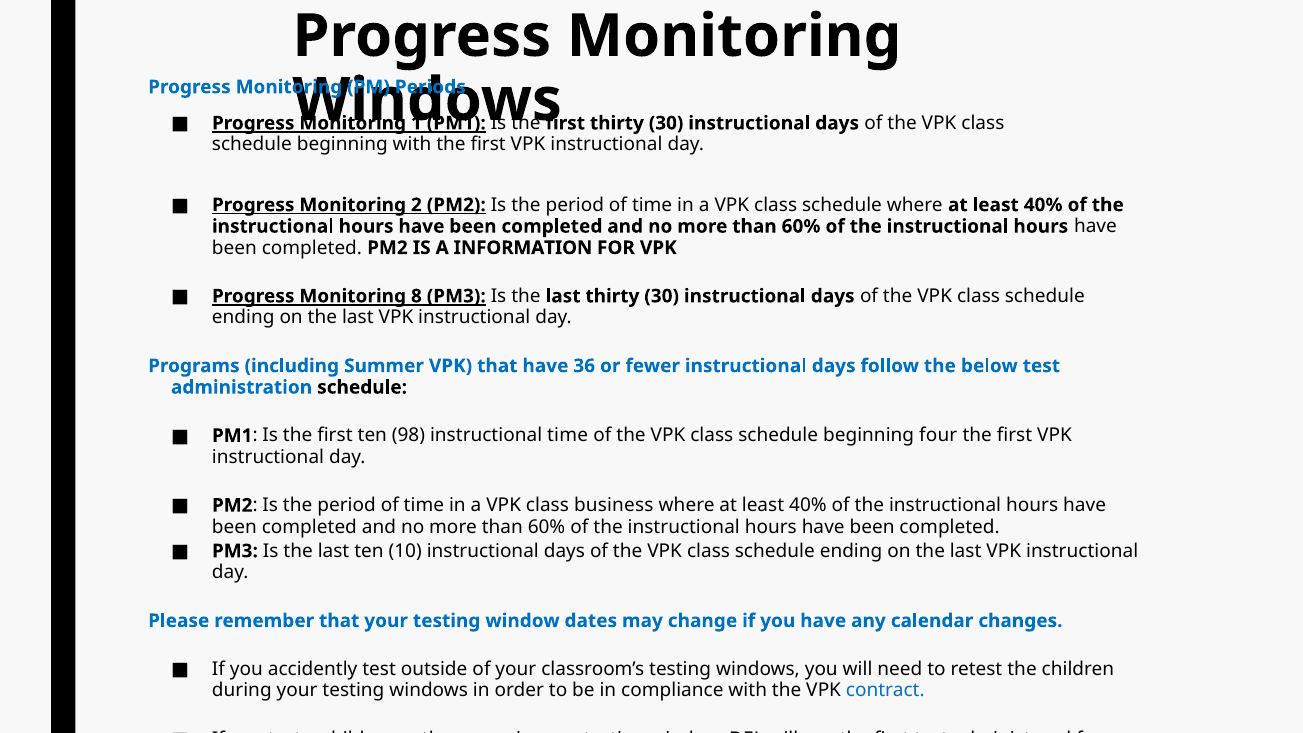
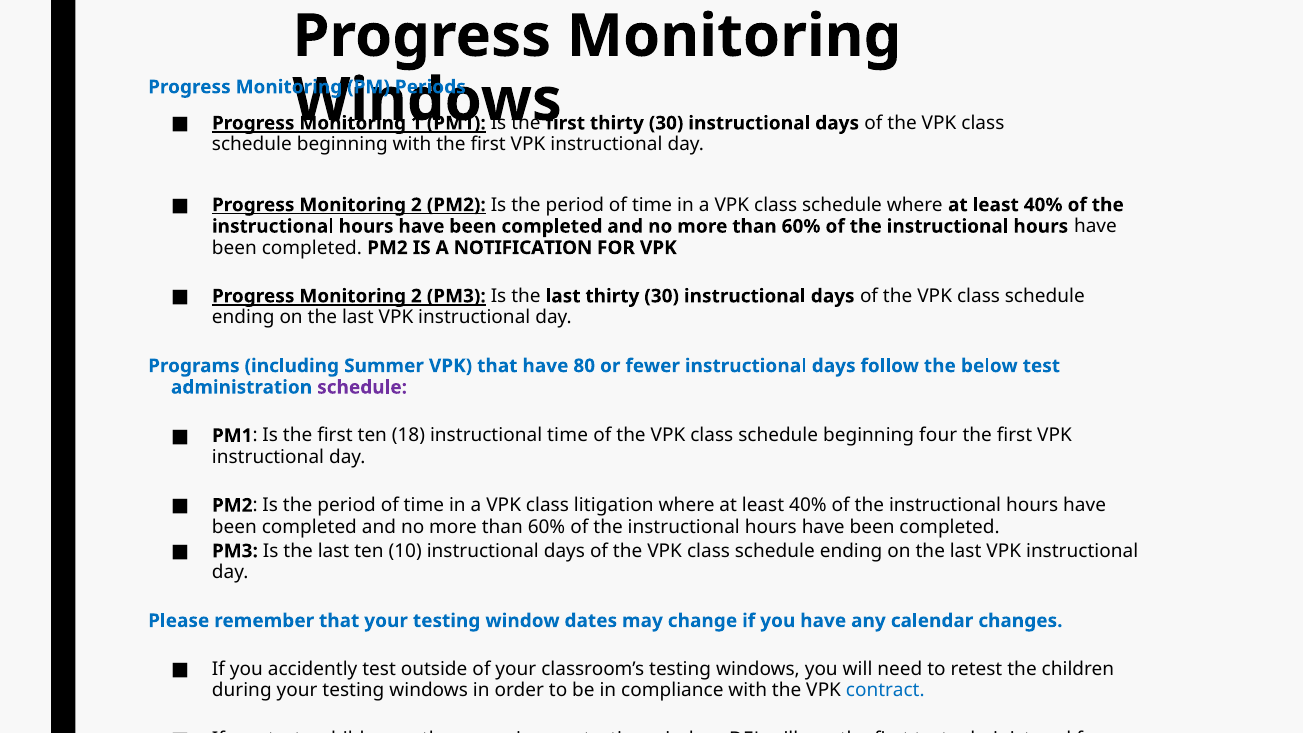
INFORMATION: INFORMATION -> NOTIFICATION (523, 248)
8: 8 -> 2 (416, 296)
36: 36 -> 80 (584, 366)
schedule colour: black -> purple (362, 387)
98: 98 -> 18 (408, 436)
business: business -> litigation (614, 505)
